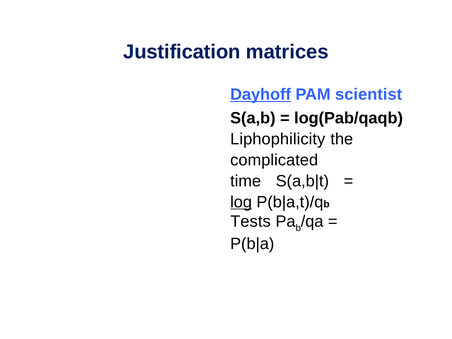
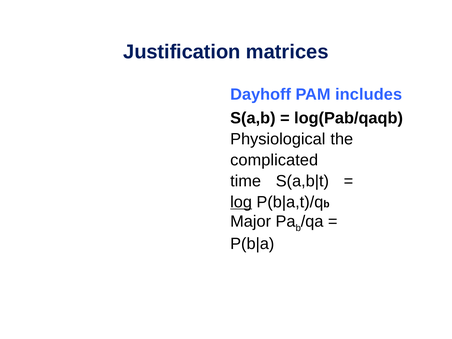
Dayhoff underline: present -> none (261, 95)
scientist: scientist -> includes (369, 95)
Liphophilicity: Liphophilicity -> Physiological (278, 139)
Tests: Tests -> Major (251, 222)
